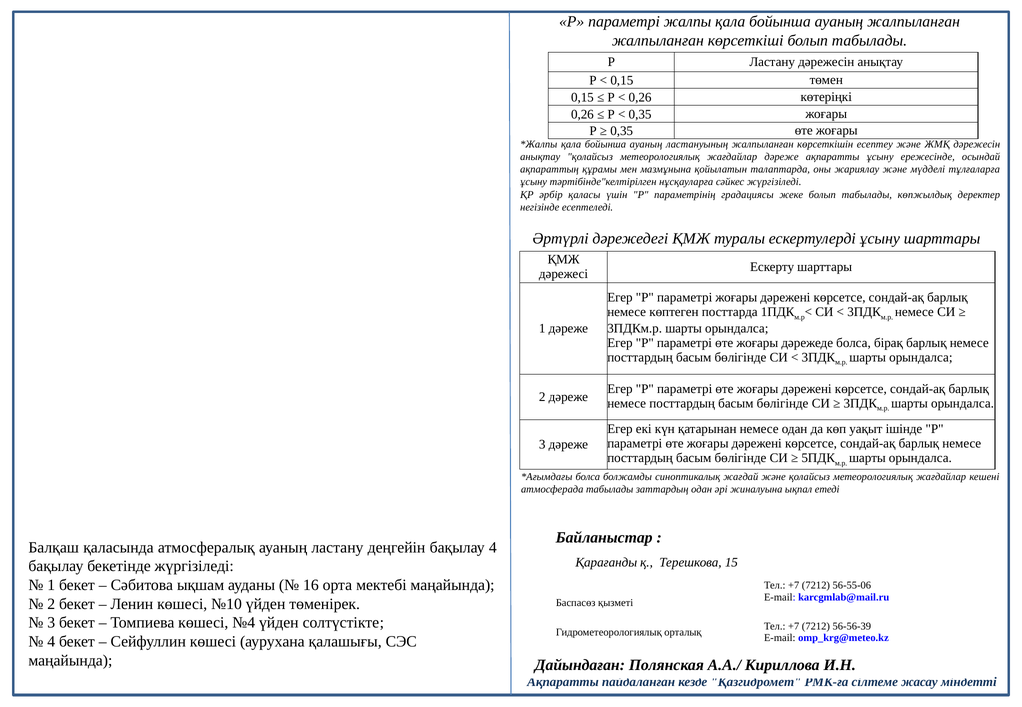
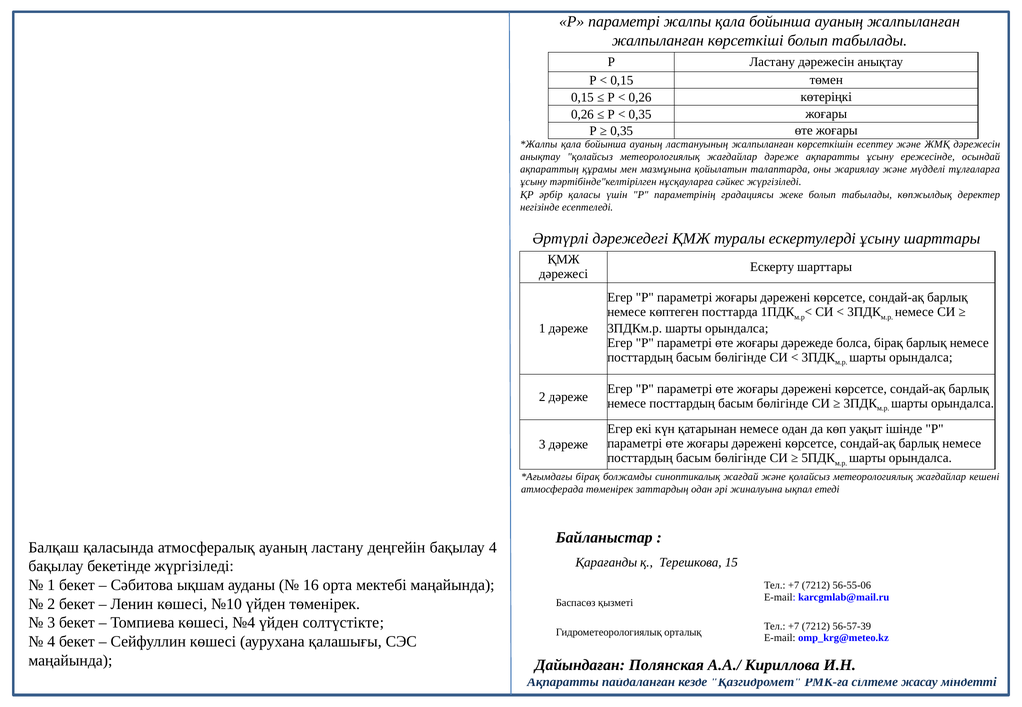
болса: болса -> бірақ (588, 477)
атмосферада табылады: табылады -> төменірек (610, 490)
56-56-39: 56-56-39 -> 56-57-39 (852, 627)
